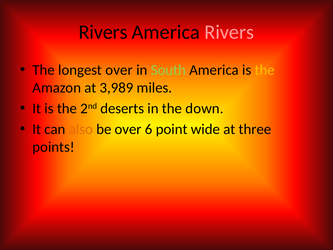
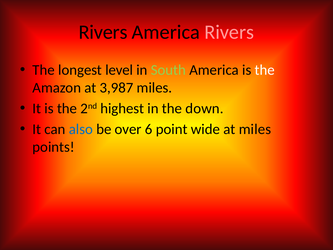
longest over: over -> level (119, 70)
the colour: yellow -> white (265, 70)
3,989: 3,989 -> 3,987 (116, 88)
deserts: deserts -> highest (122, 108)
also colour: orange -> blue (81, 129)
at three: three -> miles (255, 129)
